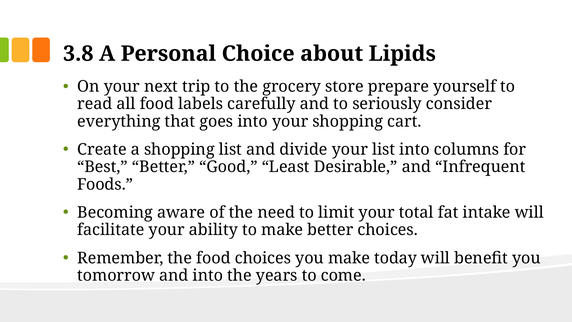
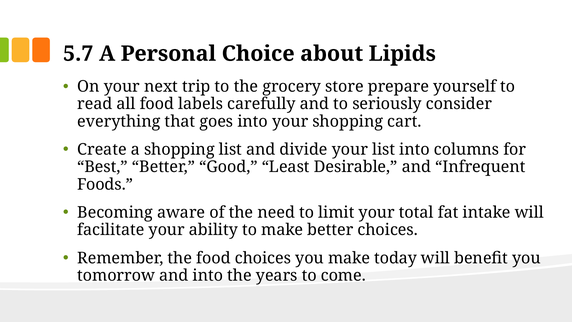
3.8: 3.8 -> 5.7 (78, 54)
